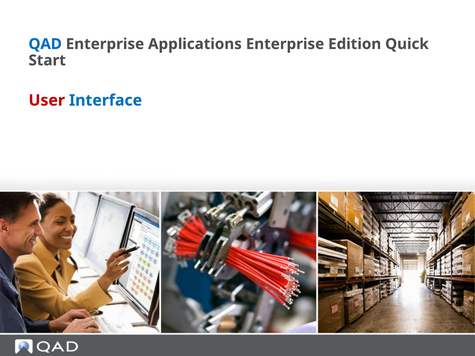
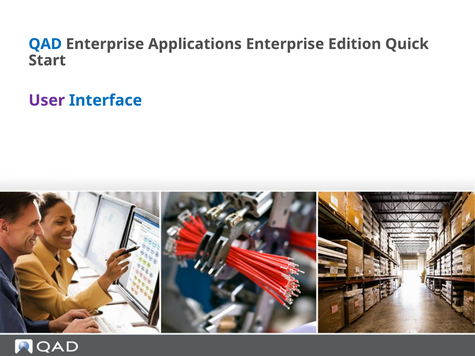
User colour: red -> purple (47, 100)
